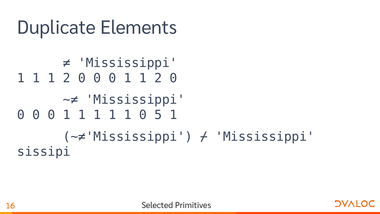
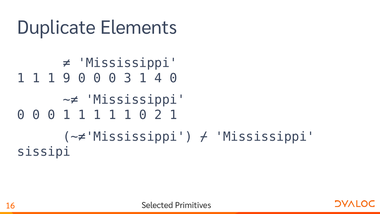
1 1 1 2: 2 -> 9 (67, 78)
1: 1 -> 3 (128, 78)
2: 2 -> 4 (158, 78)
5: 5 -> 2 (158, 115)
